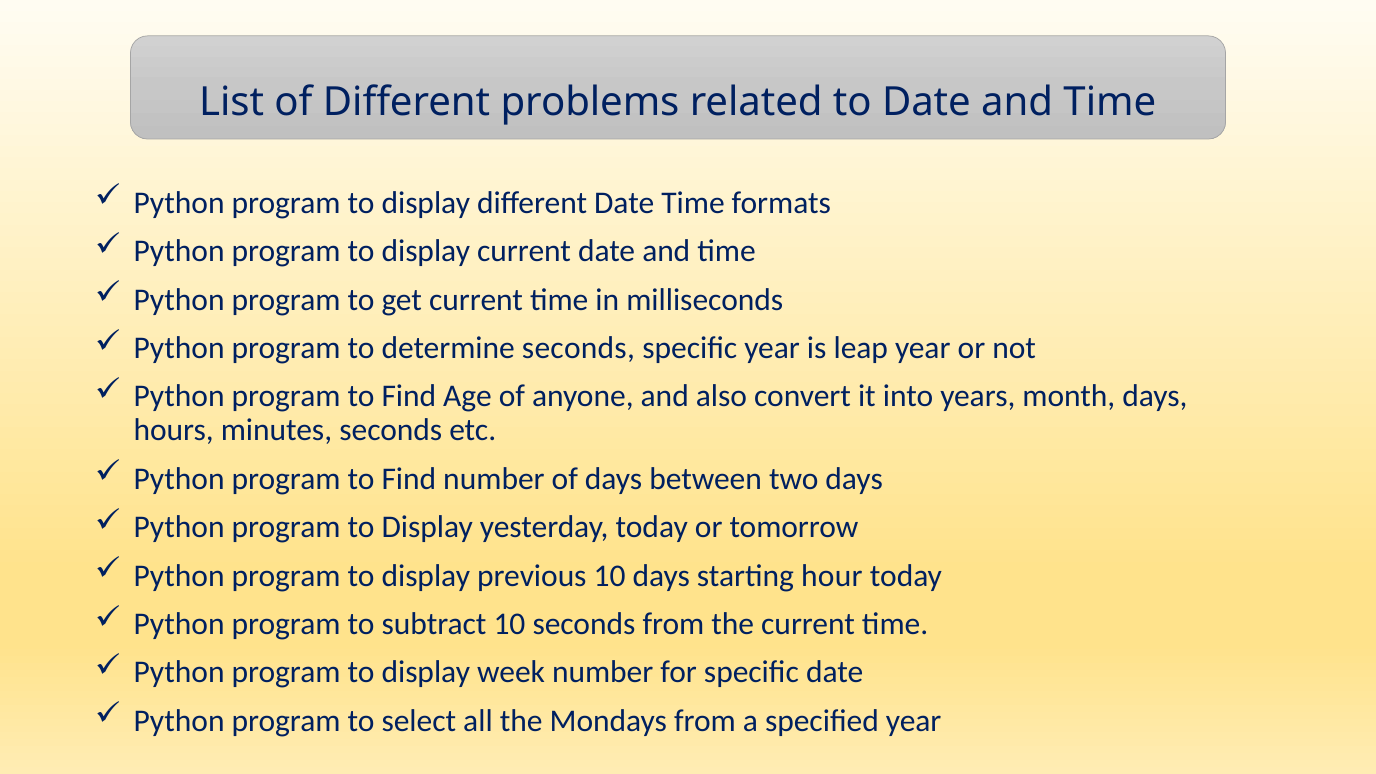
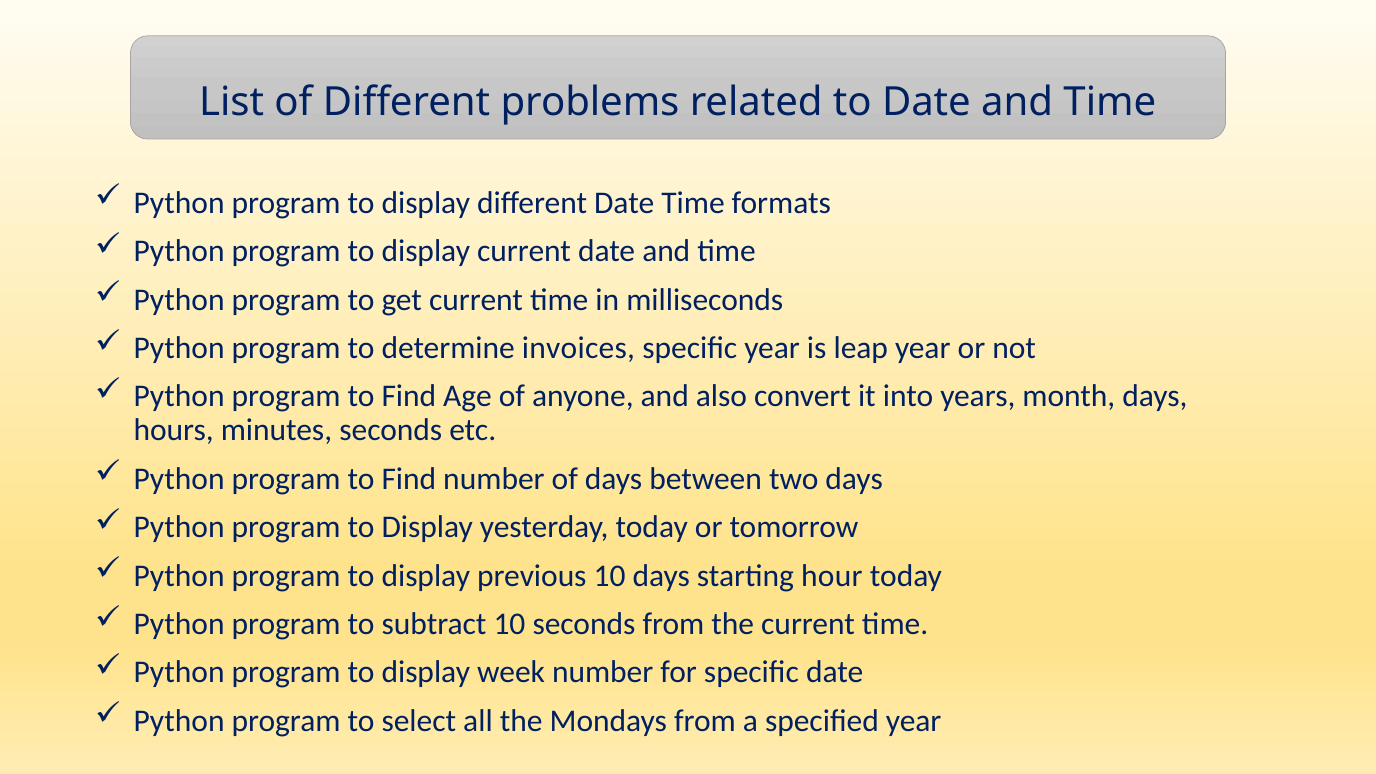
determine seconds: seconds -> invoices (578, 348)
